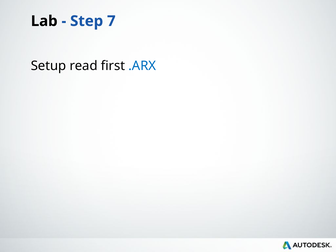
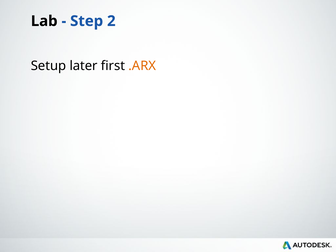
7: 7 -> 2 (111, 21)
read: read -> later (84, 66)
.ARX colour: blue -> orange (142, 66)
